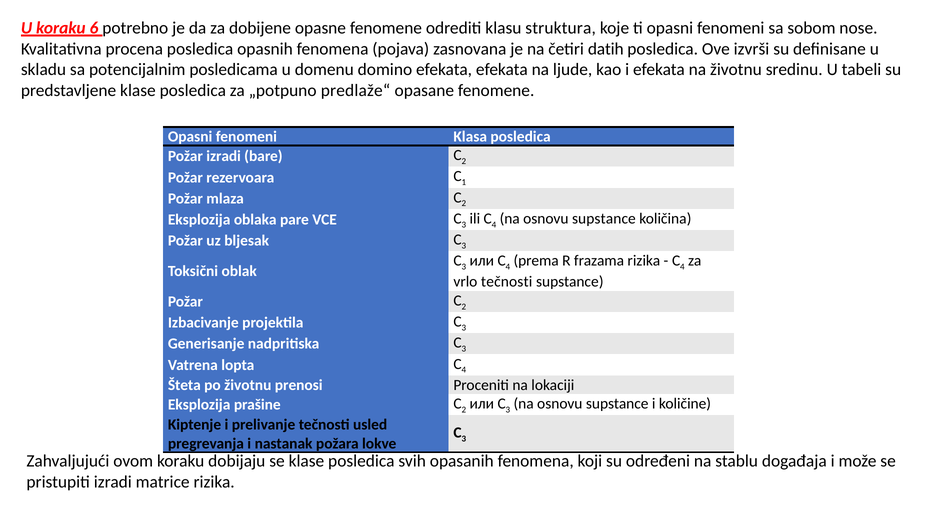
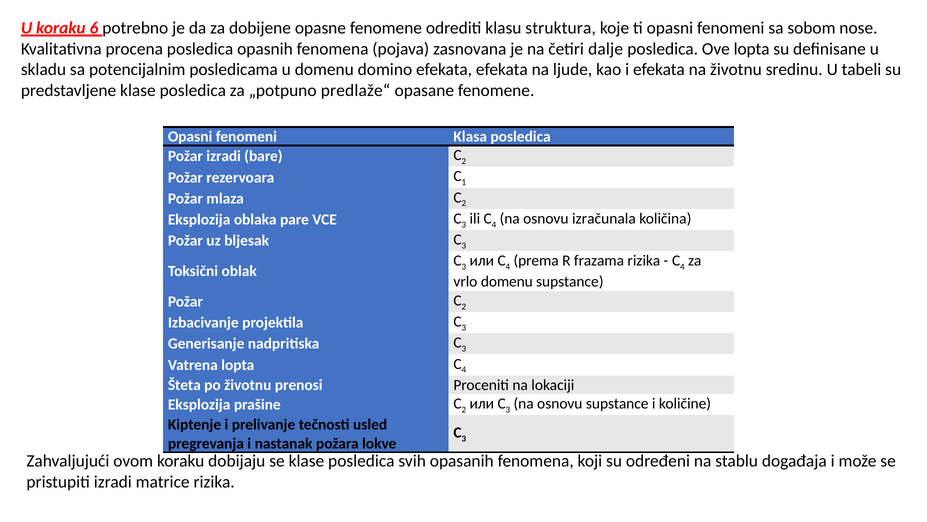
datih: datih -> dalje (606, 49)
Ove izvrši: izvrši -> lopta (752, 49)
supstance: supstance -> izračunala (604, 218)
vrlo tečnosti: tečnosti -> domenu (507, 282)
